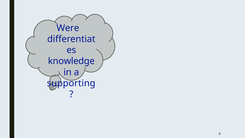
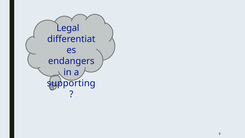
Were: Were -> Legal (68, 28)
knowledge: knowledge -> endangers (71, 61)
